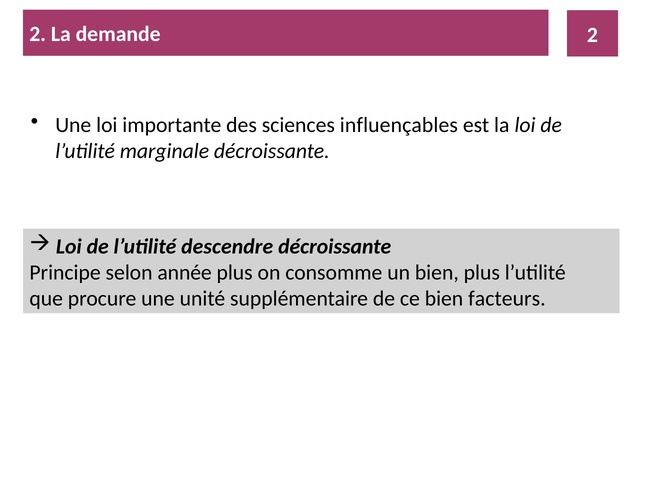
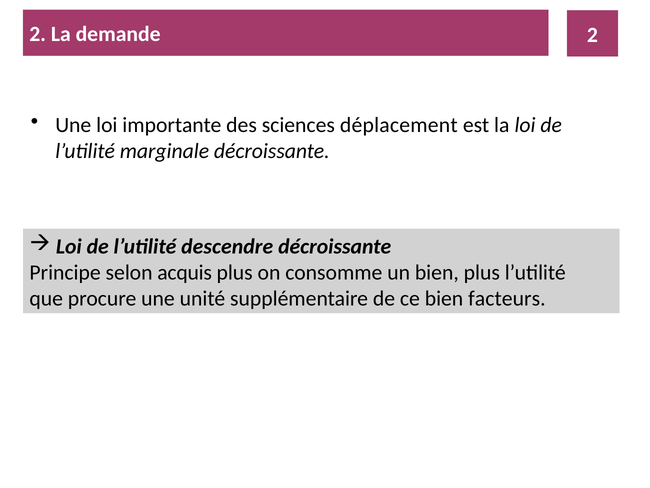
influençables: influençables -> déplacement (399, 125)
année: année -> acquis (185, 272)
